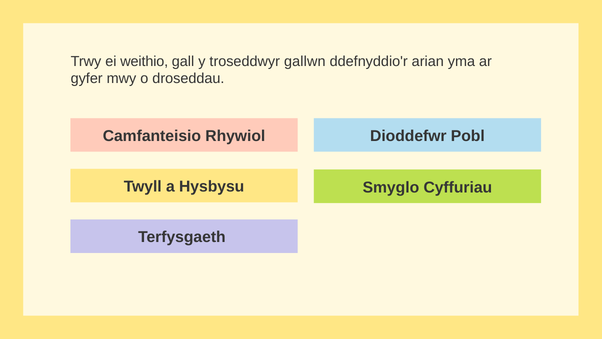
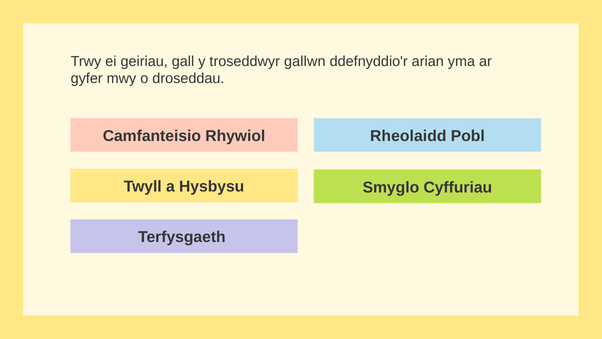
weithio: weithio -> geiriau (144, 61)
Dioddefwr: Dioddefwr -> Rheolaidd (408, 136)
